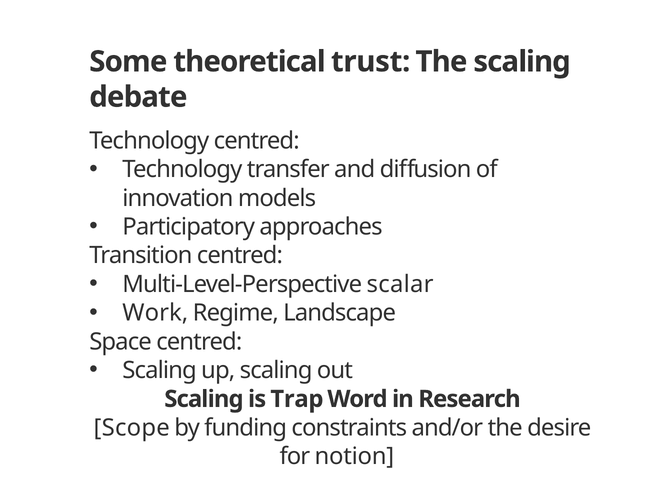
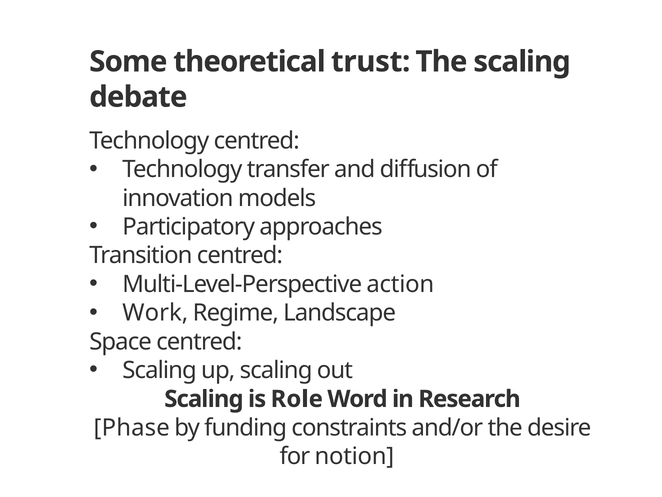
scalar: scalar -> action (400, 284)
Trap: Trap -> Role (297, 399)
Scope: Scope -> Phase (132, 427)
